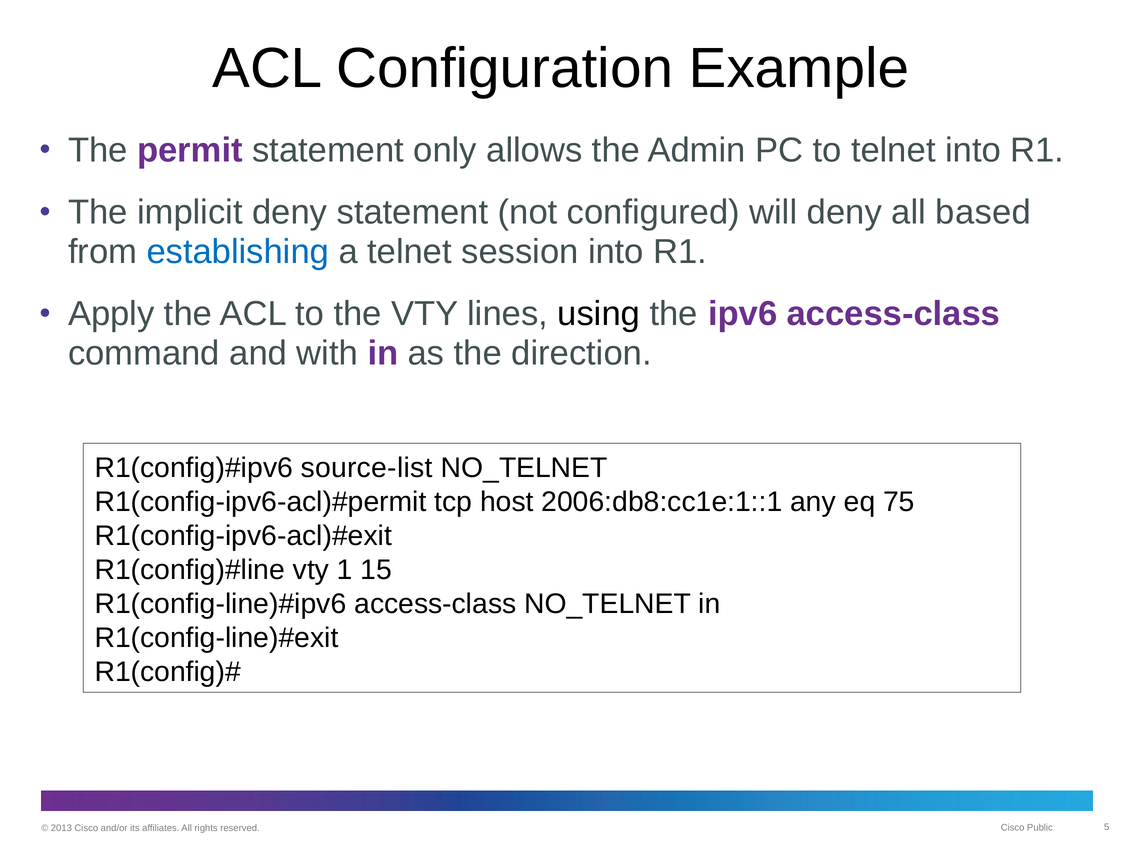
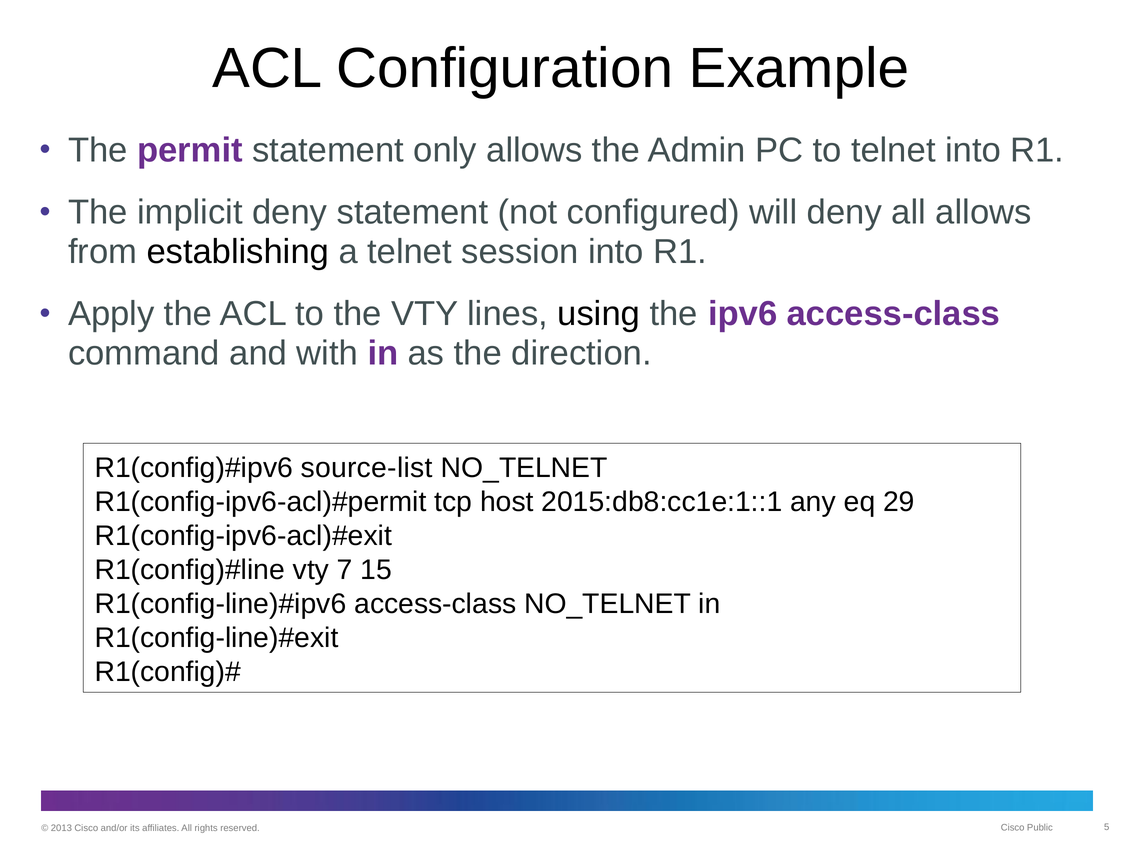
all based: based -> allows (984, 212)
establishing colour: blue -> black (238, 252)
2006:db8:cc1e:1::1: 2006:db8:cc1e:1::1 -> 2015:db8:cc1e:1::1 (662, 502)
75: 75 -> 29 (899, 502)
1: 1 -> 7 (345, 570)
